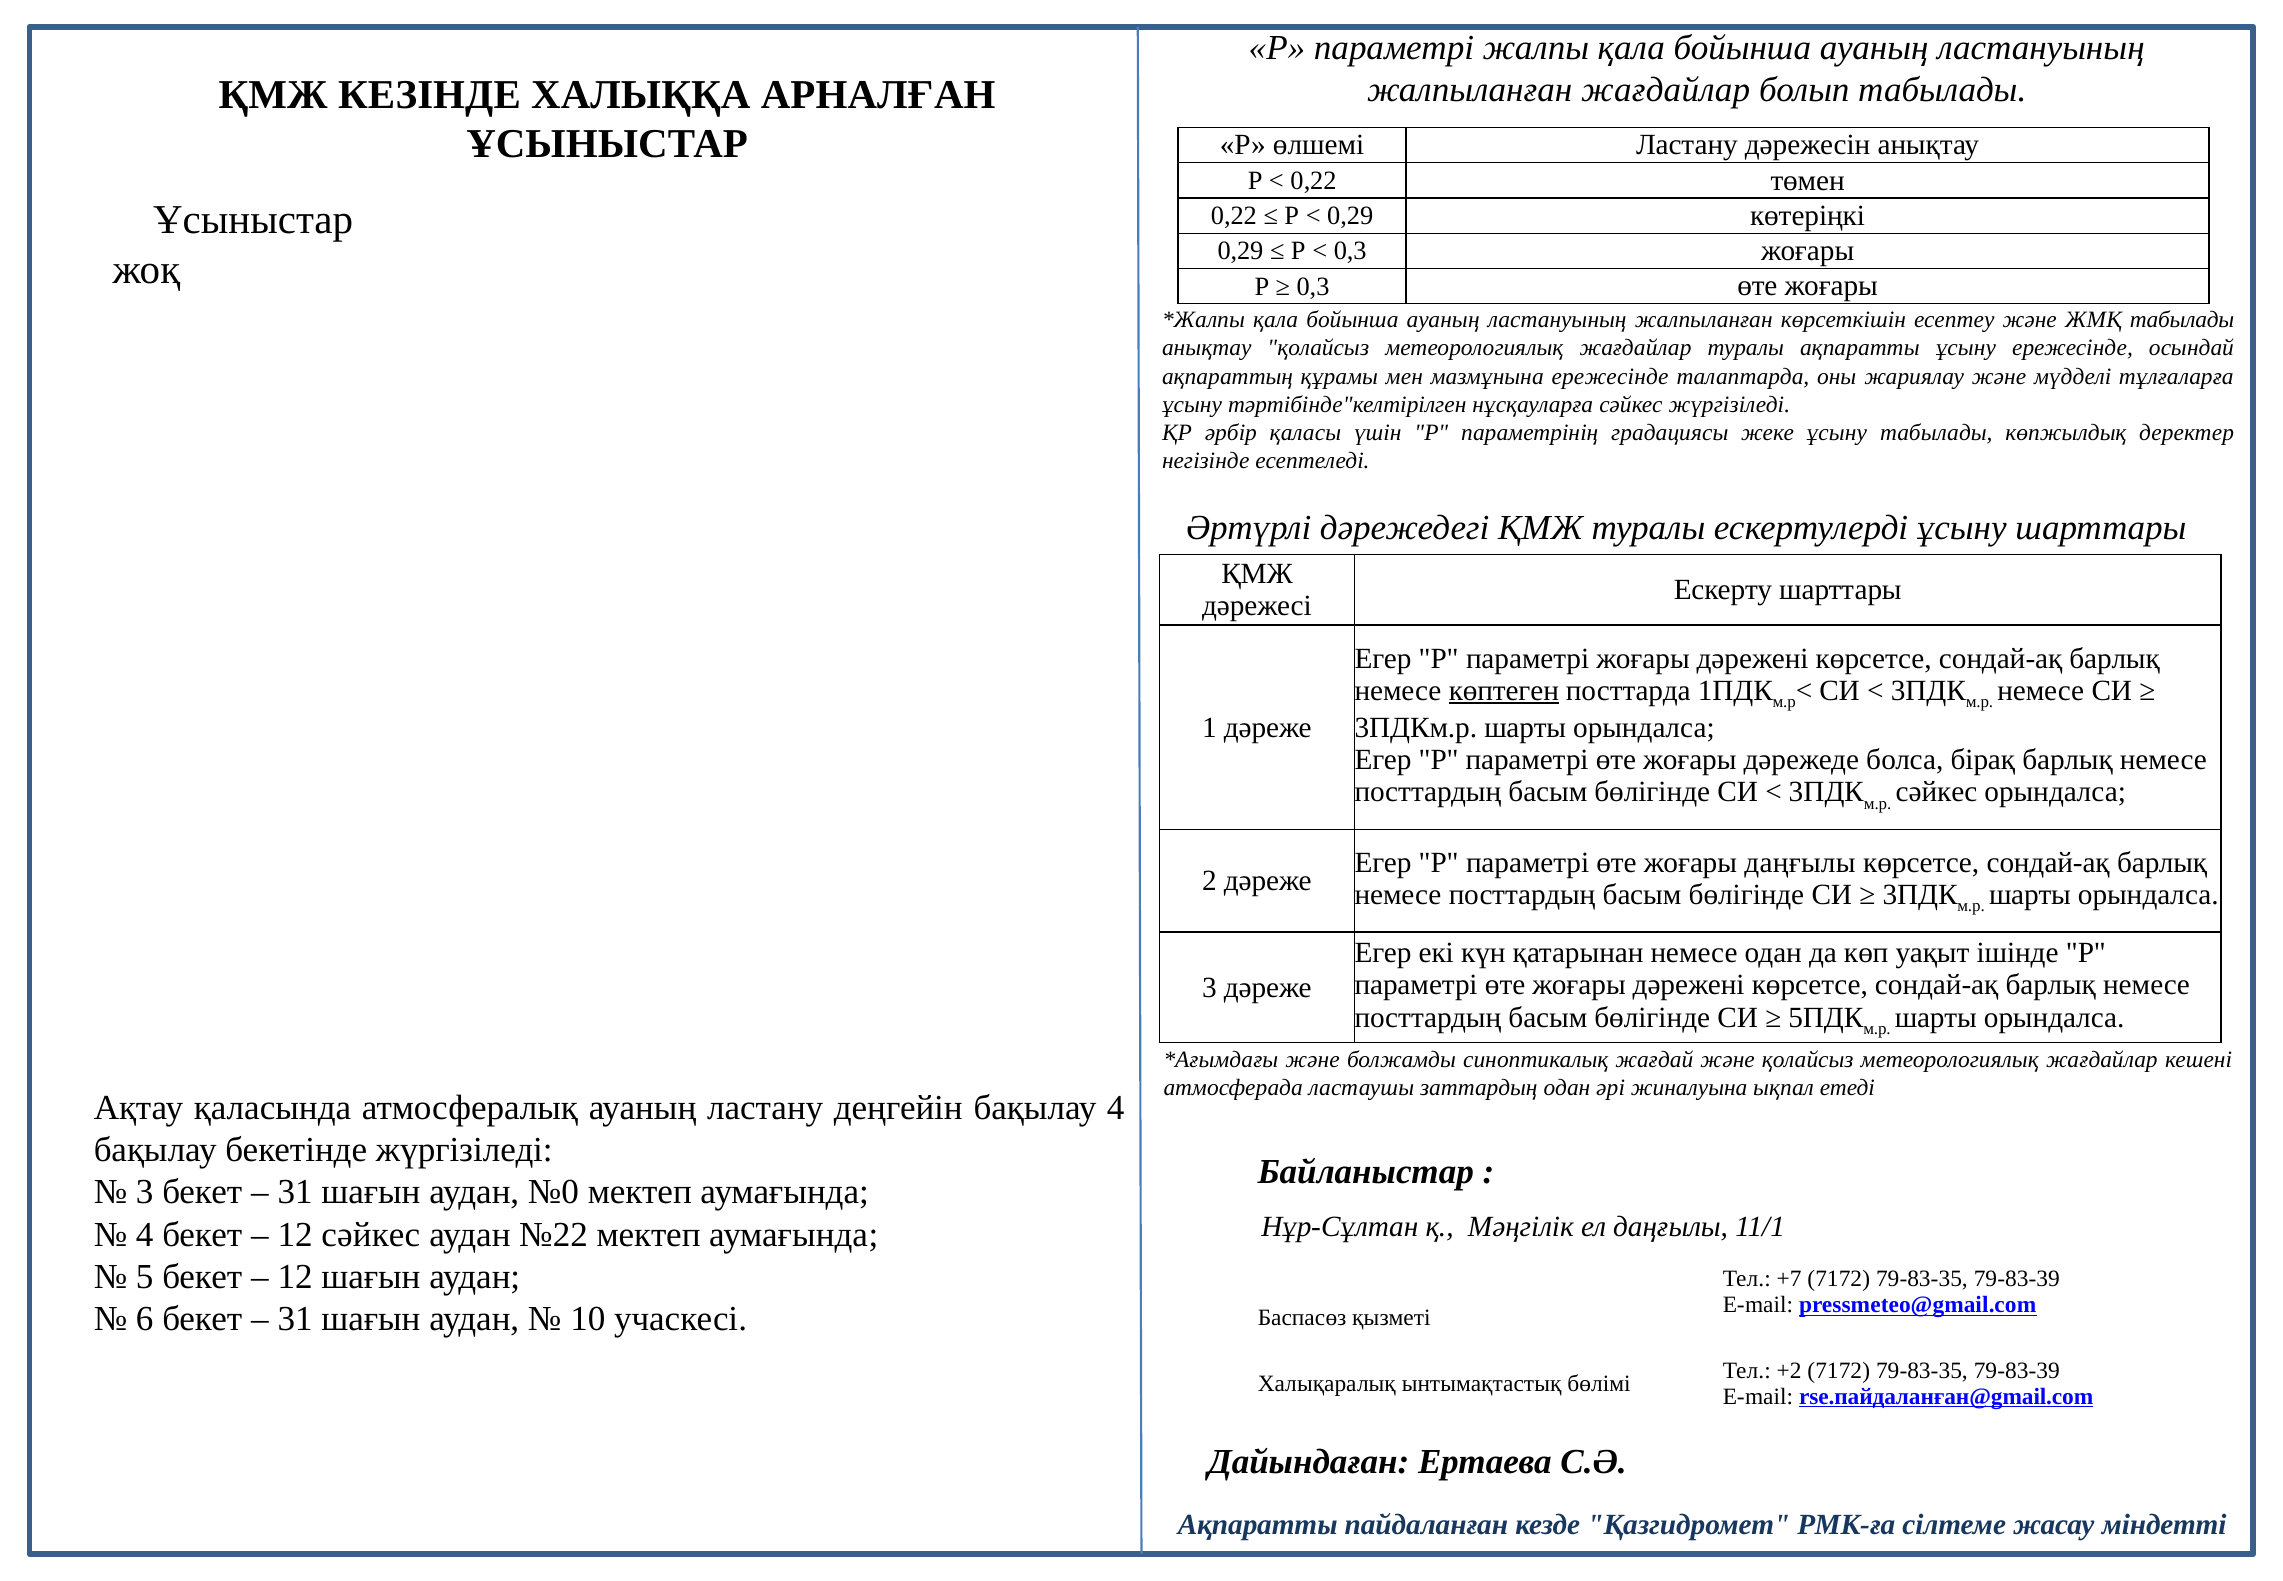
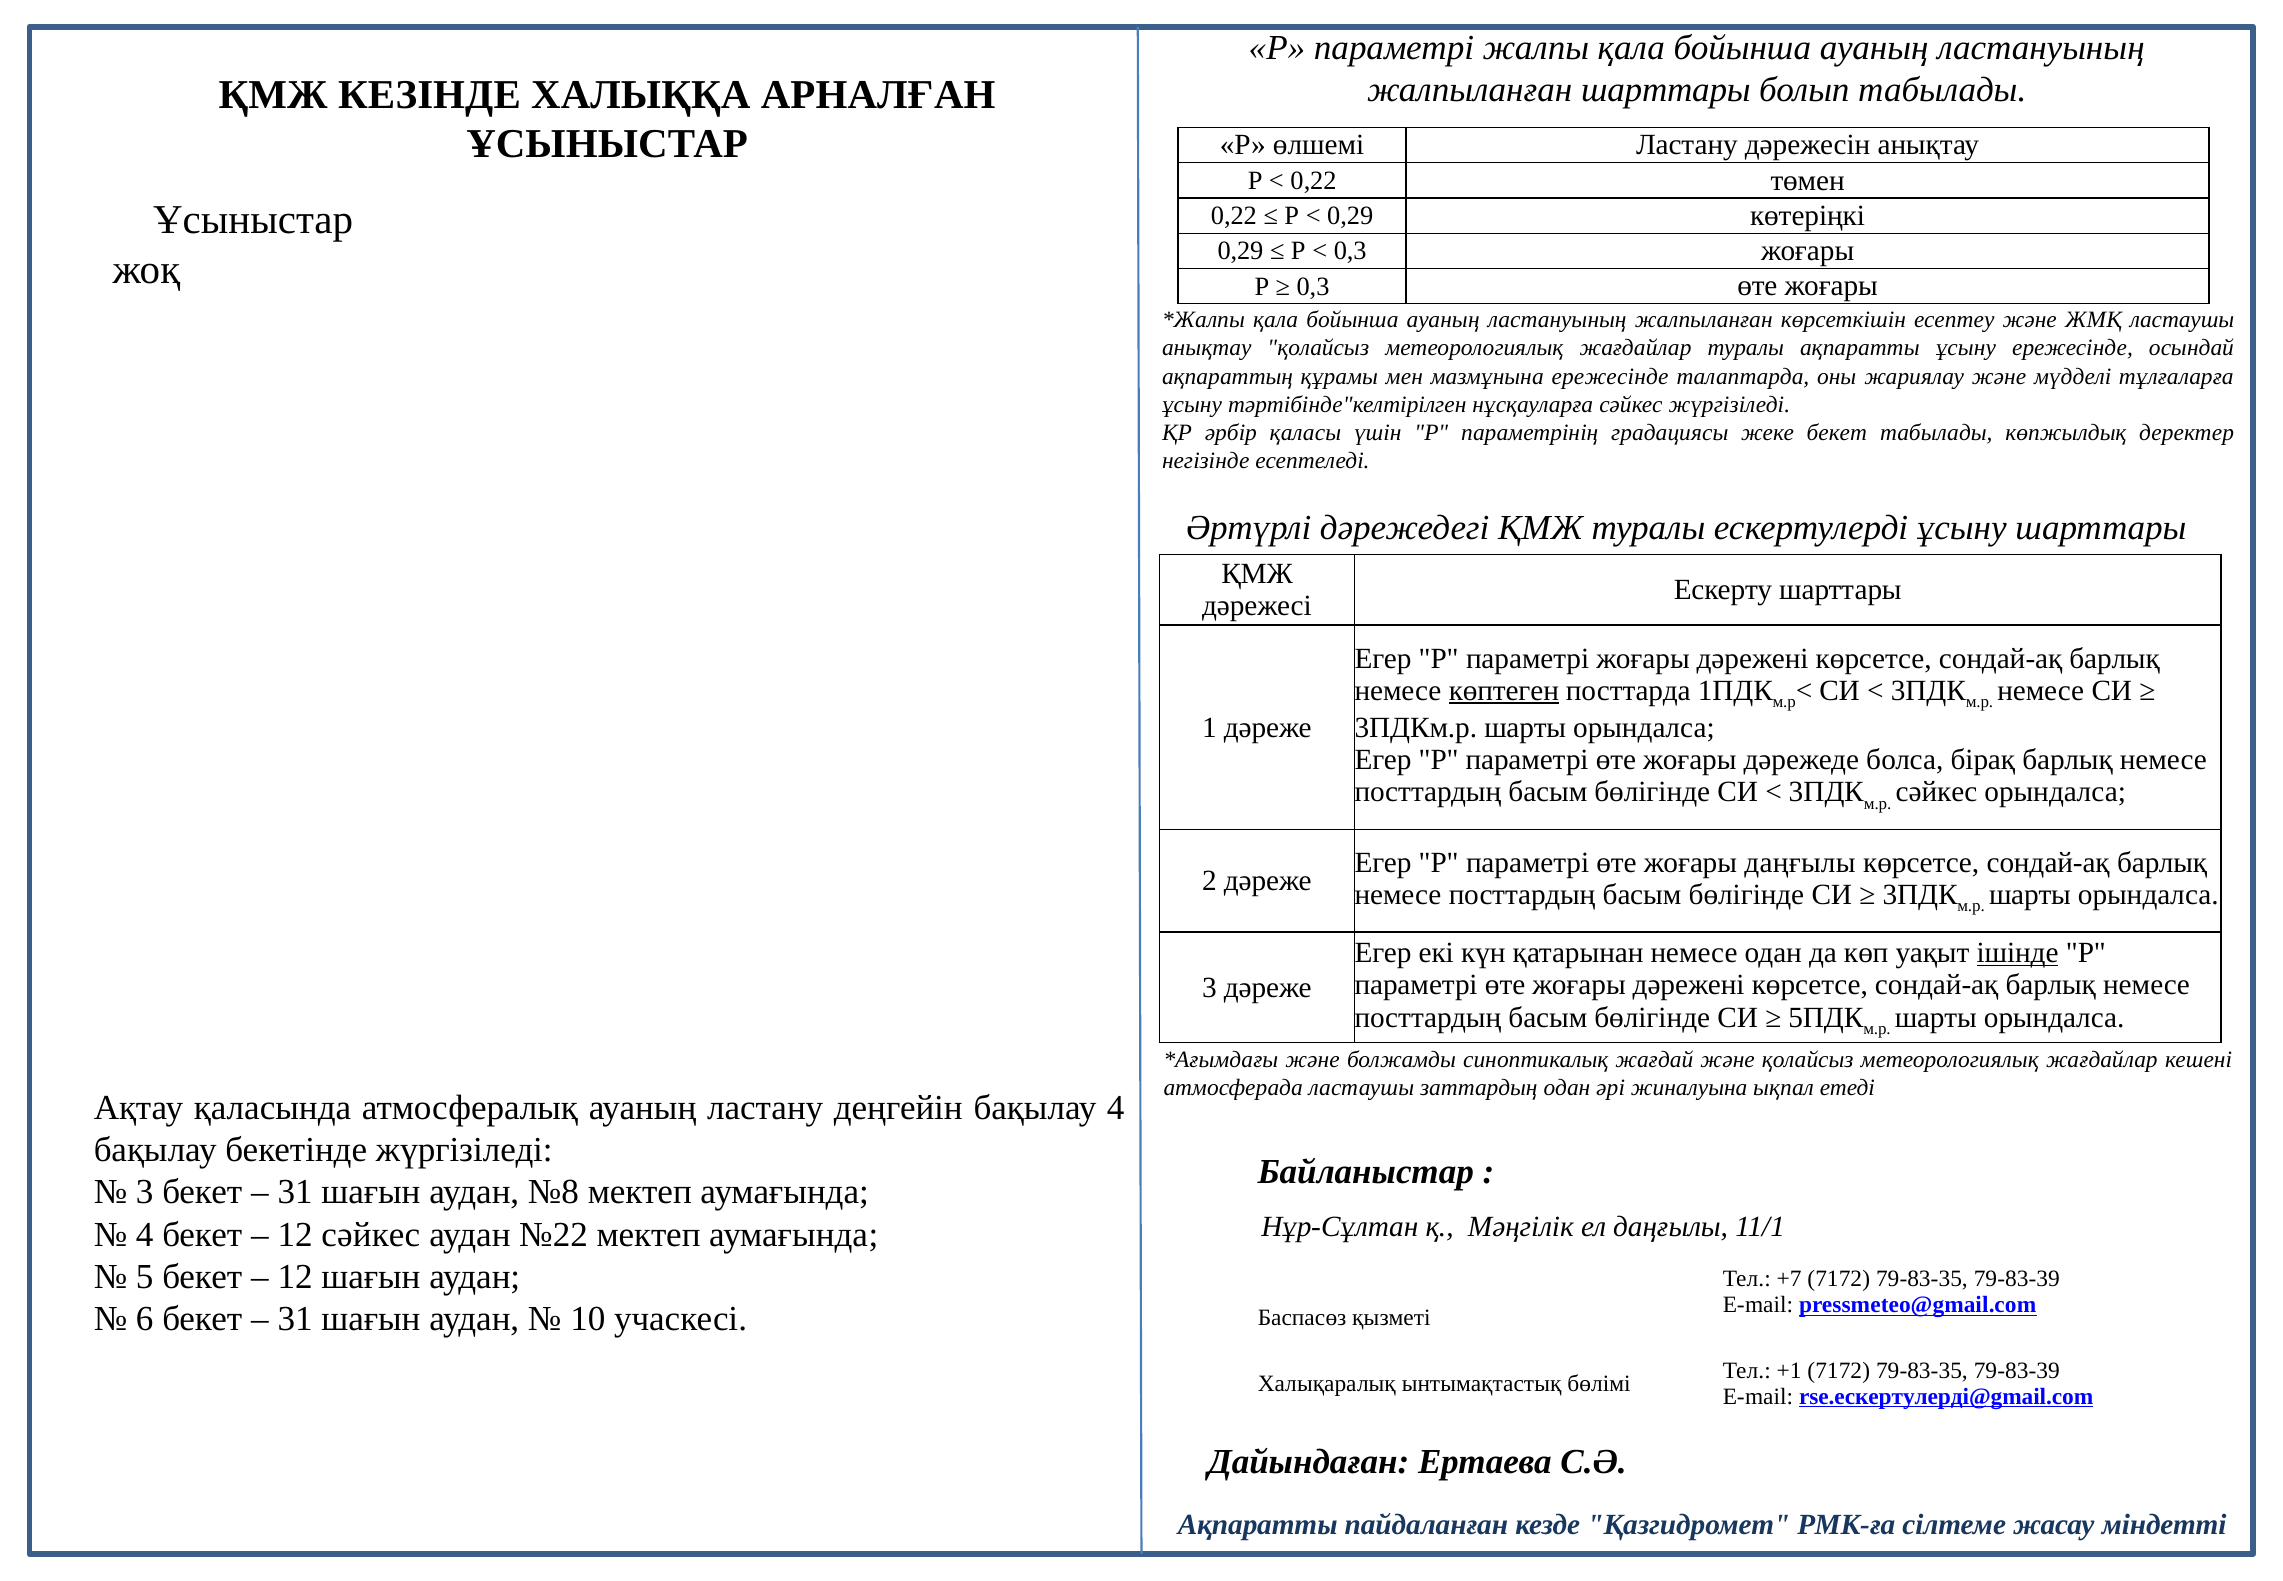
жалпыланған жағдайлар: жағдайлар -> шарттары (1666, 90)
ЖМҚ табылады: табылады -> ластаушы (2182, 320)
жеке ұсыну: ұсыну -> бекет (1837, 432)
ішінде underline: none -> present (2018, 953)
№0: №0 -> №8 (553, 1192)
+2: +2 -> +1 (1789, 1370)
rse.пайдаланған@gmail.com: rse.пайдаланған@gmail.com -> rse.ескертулерді@gmail.com (1946, 1396)
